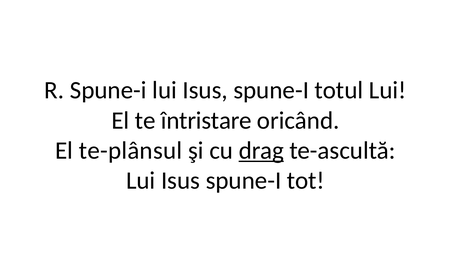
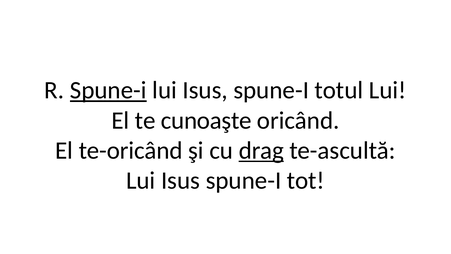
Spune-i underline: none -> present (108, 90)
întristare: întristare -> cunoaşte (206, 120)
te-plânsul: te-plânsul -> te-oricând (131, 150)
